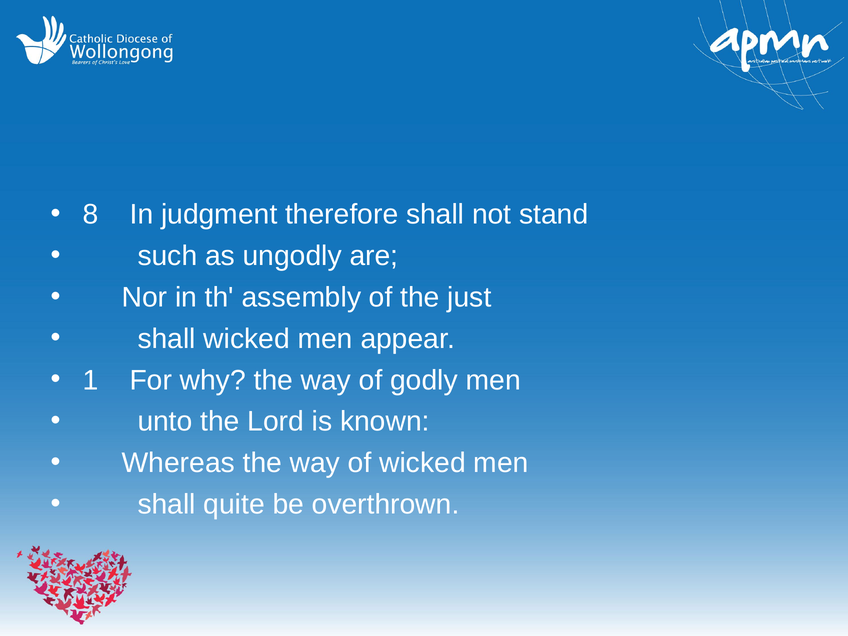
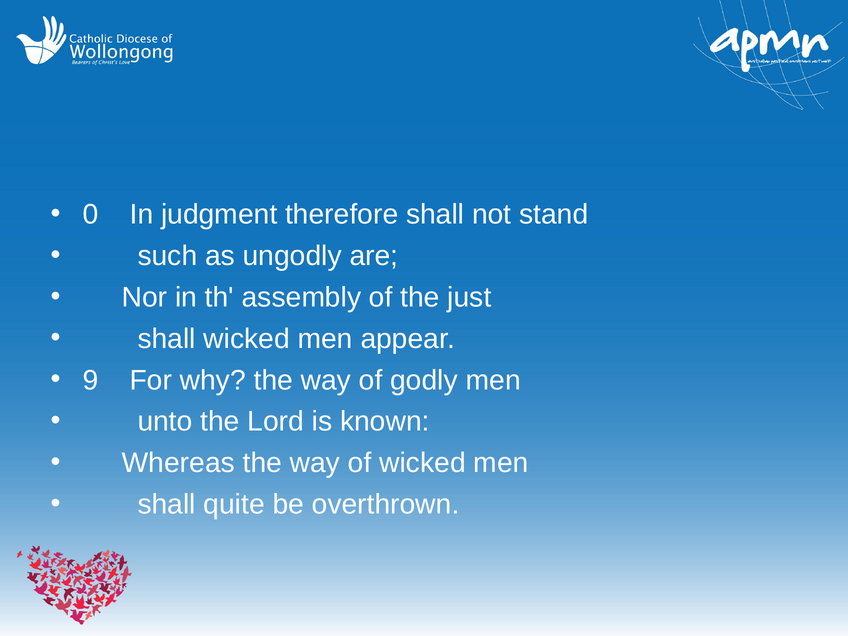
8: 8 -> 0 (91, 214)
1: 1 -> 9 (91, 380)
